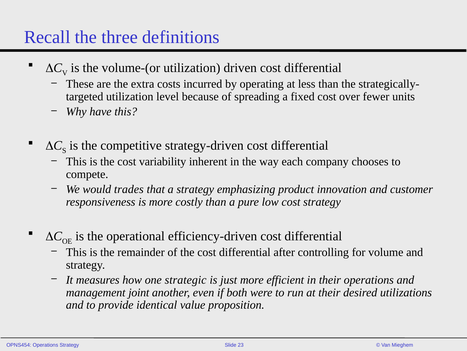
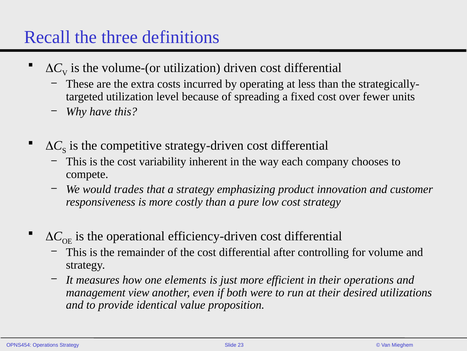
strategic: strategic -> elements (186, 279)
joint: joint -> view (139, 292)
